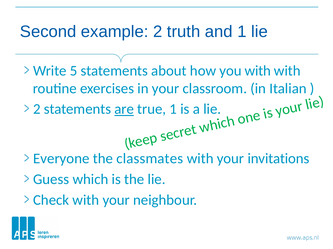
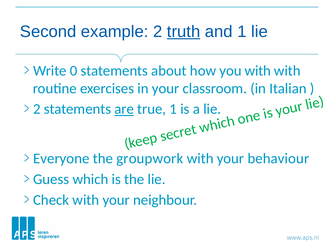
truth underline: none -> present (184, 32)
5: 5 -> 0 (74, 71)
classmates: classmates -> groupwork (150, 159)
invitations: invitations -> behaviour (278, 159)
